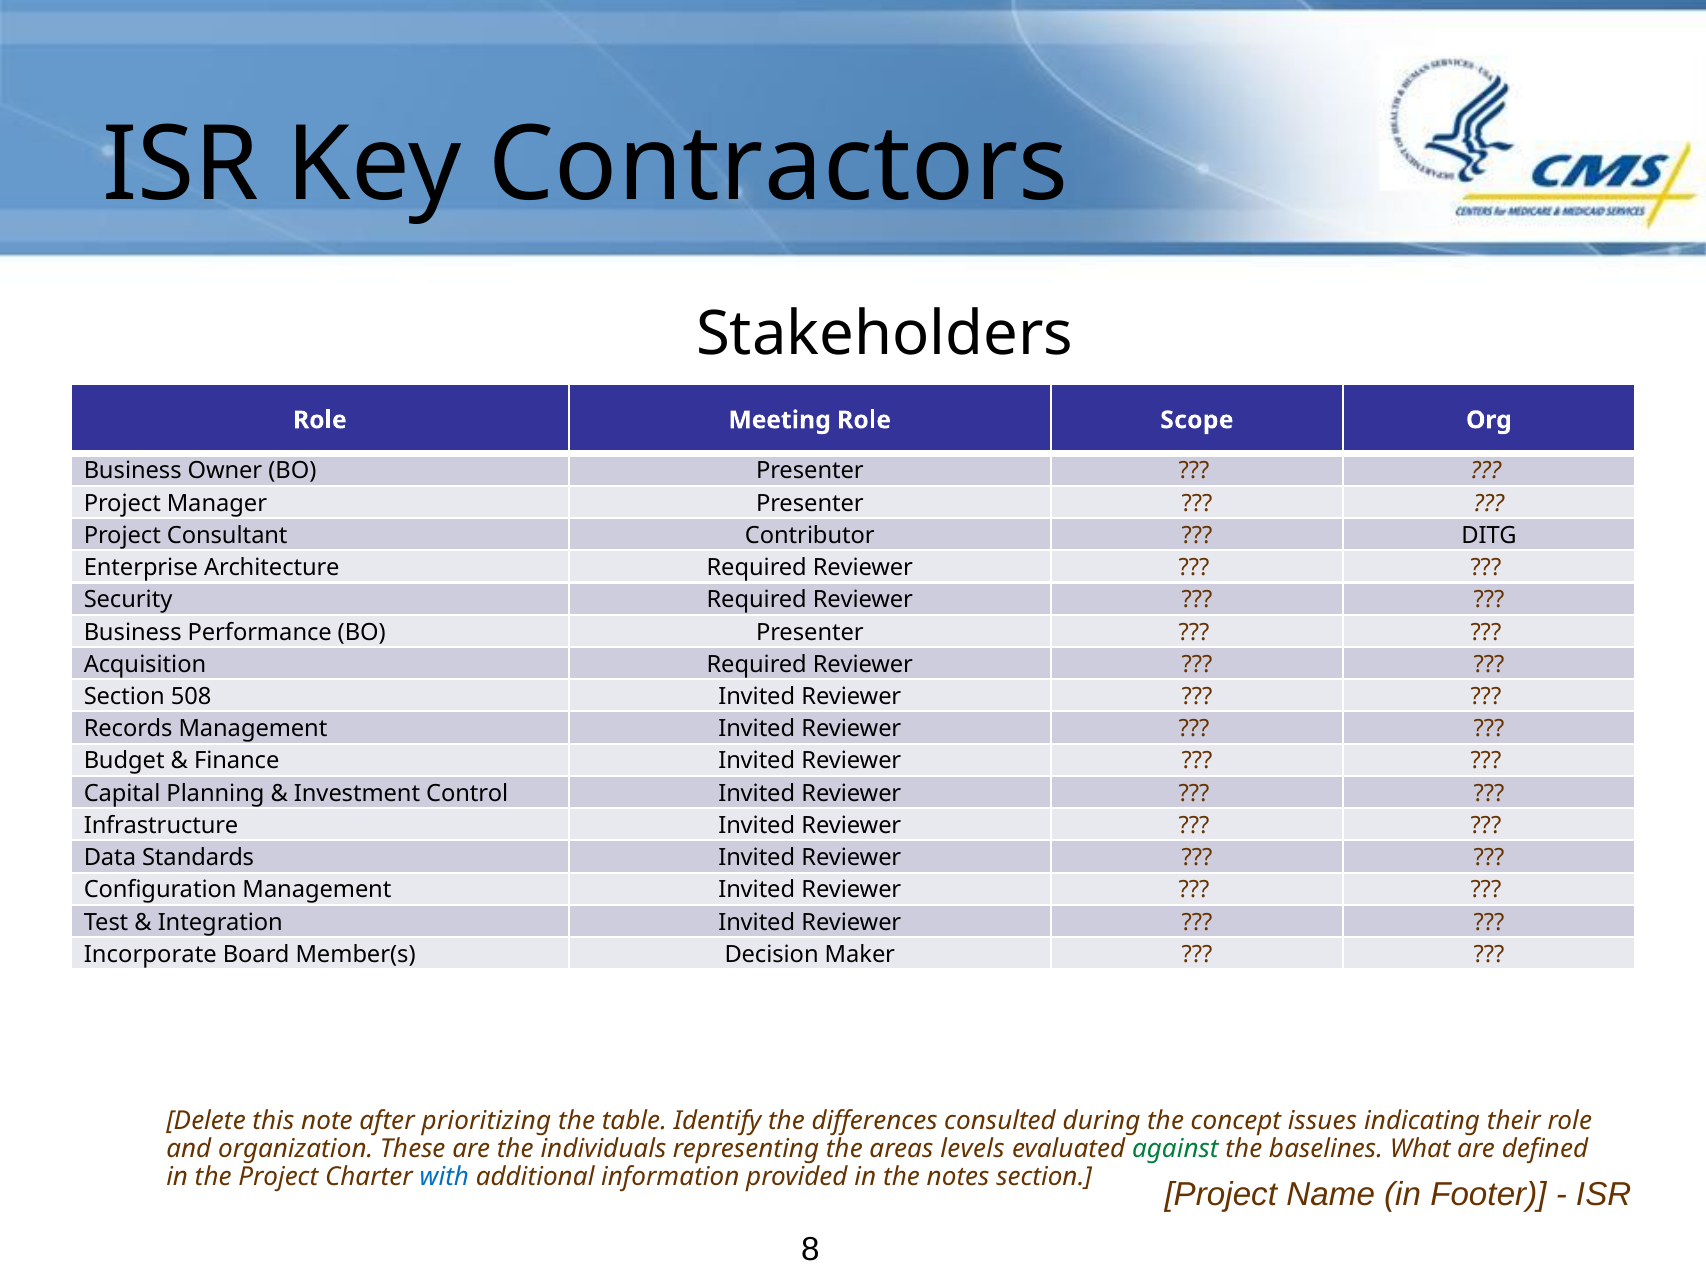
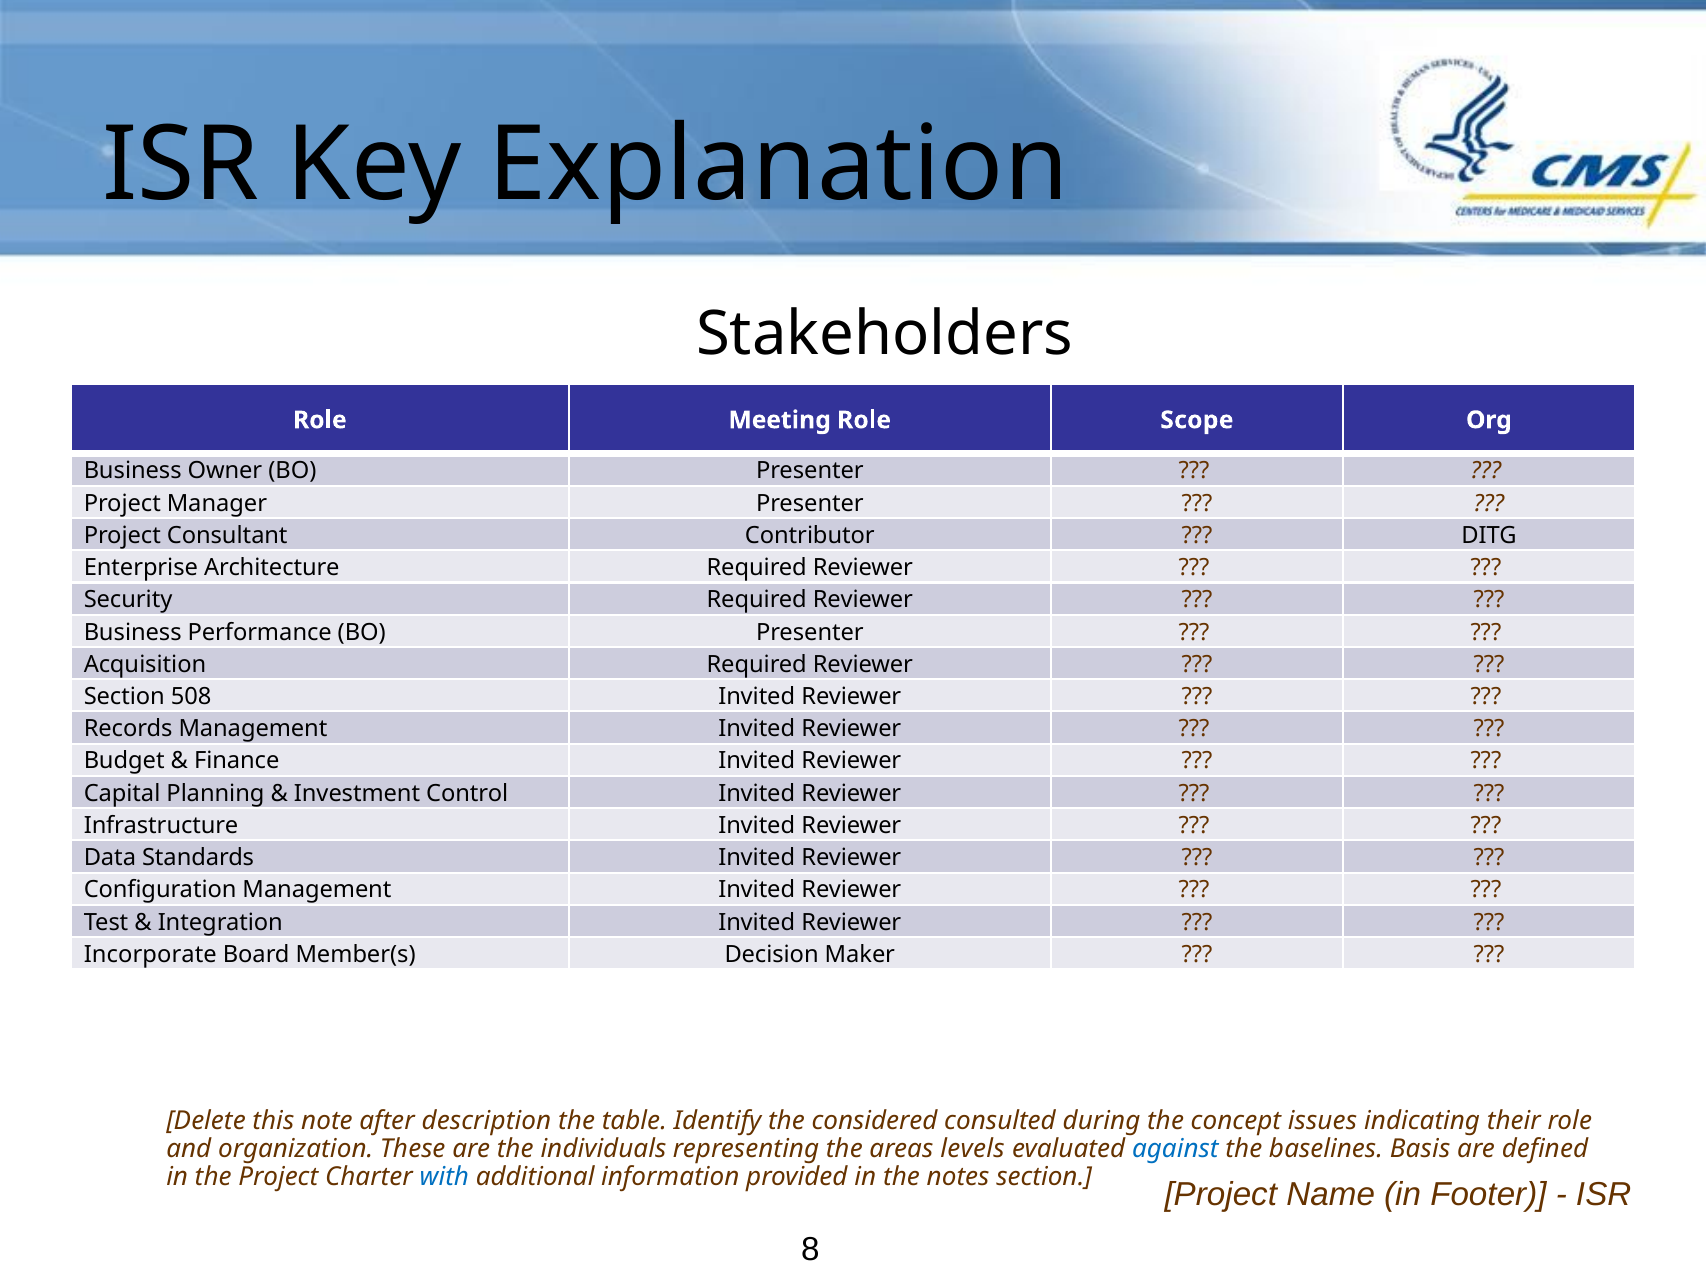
Contractors: Contractors -> Explanation (779, 165)
prioritizing: prioritizing -> description (486, 1121)
differences: differences -> considered (875, 1121)
against colour: green -> blue (1175, 1149)
What: What -> Basis (1420, 1149)
